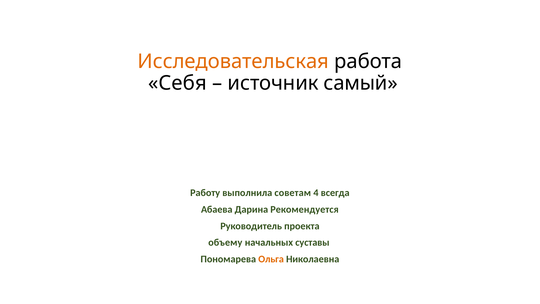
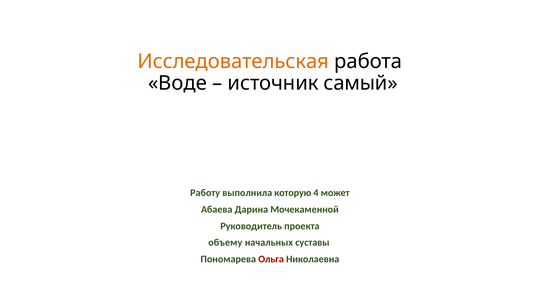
Себя: Себя -> Воде (177, 83)
советам: советам -> которую (293, 193)
всегда: всегда -> может (335, 193)
Рекомендуется: Рекомендуется -> Мочекаменной (305, 209)
Ольга colour: orange -> red (271, 259)
